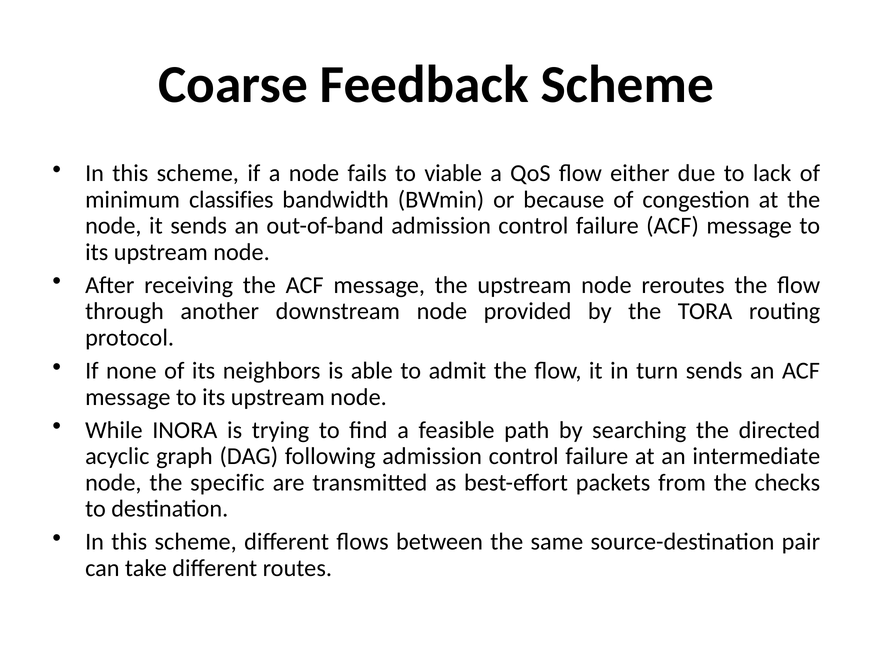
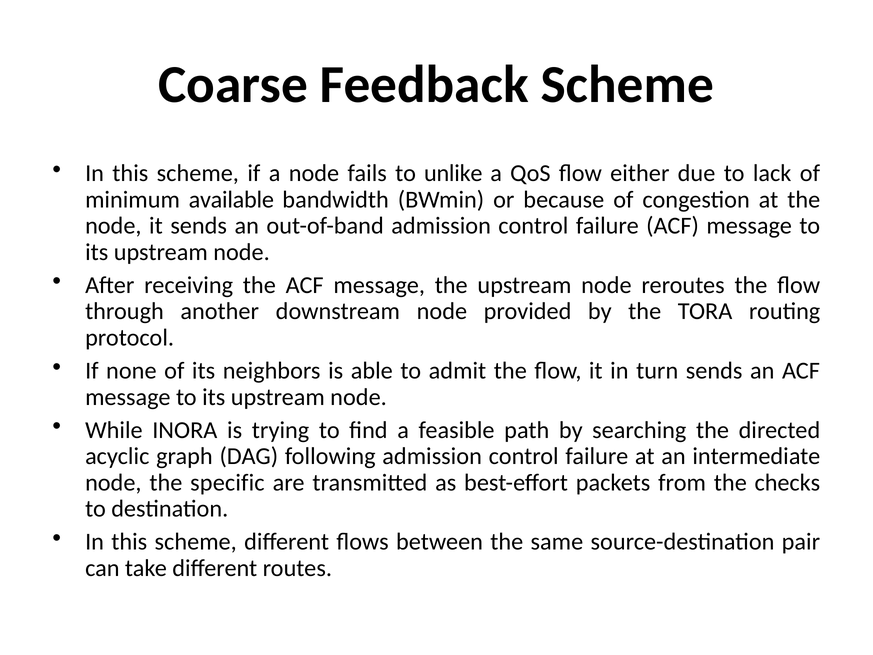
viable: viable -> unlike (453, 173)
classifies: classifies -> available (231, 200)
